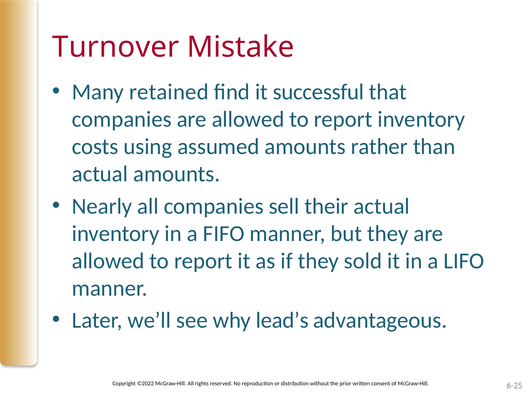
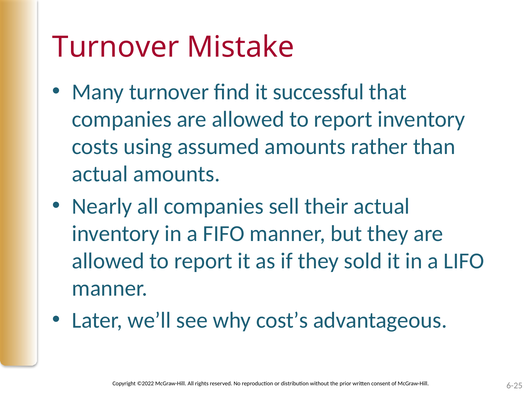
Many retained: retained -> turnover (169, 92)
lead’s: lead’s -> cost’s (282, 320)
